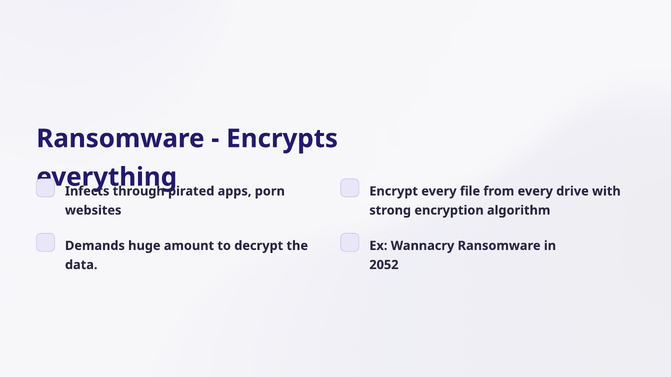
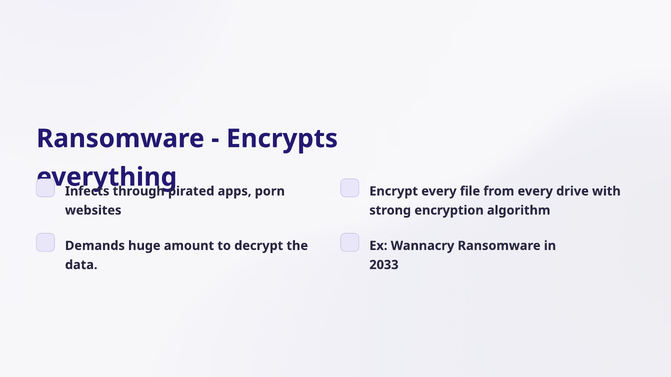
2052: 2052 -> 2033 (384, 265)
